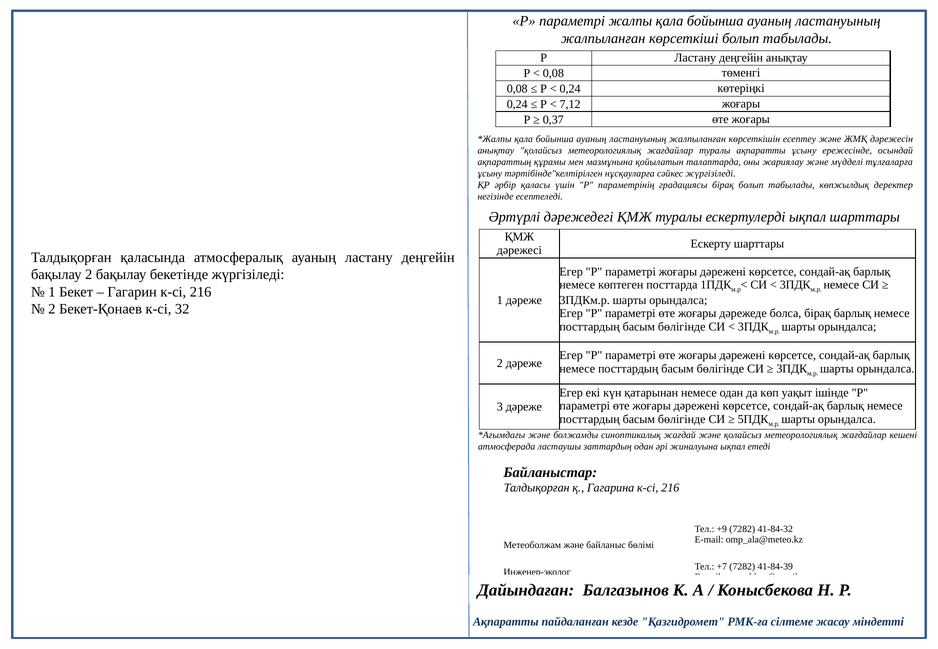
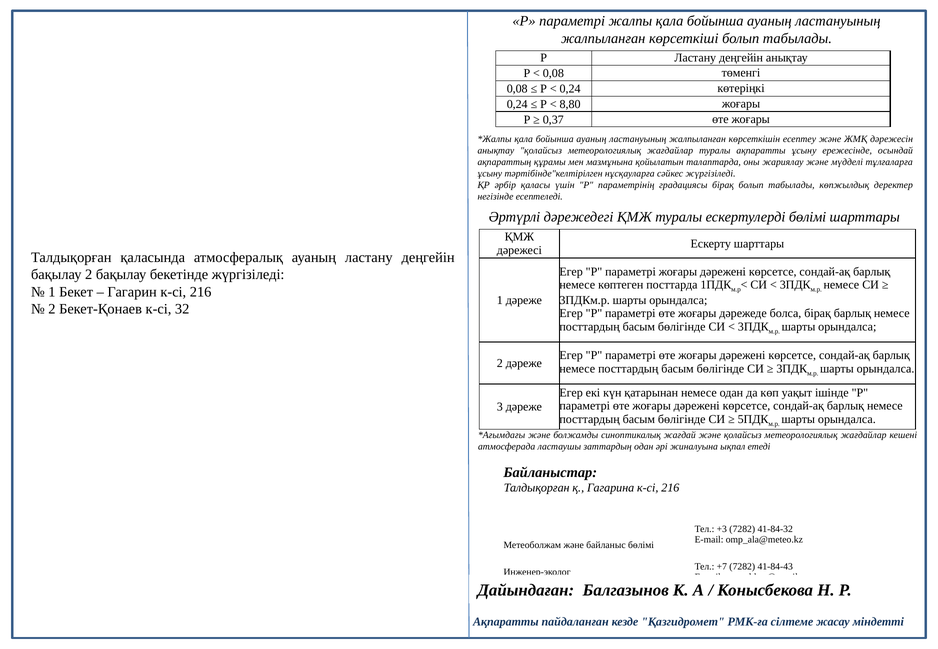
7,12: 7,12 -> 8,80 (570, 104)
ескертулерді ықпал: ықпал -> бөлімі (808, 217)
+9: +9 -> +3 (722, 529)
41-84-39: 41-84-39 -> 41-84-43 (775, 567)
